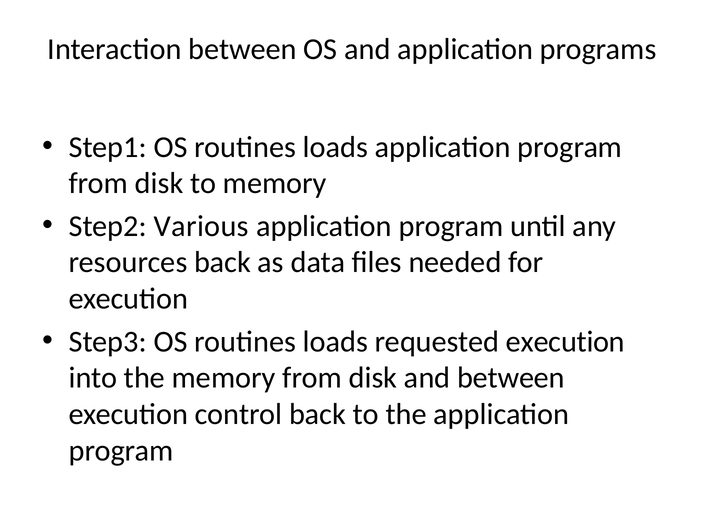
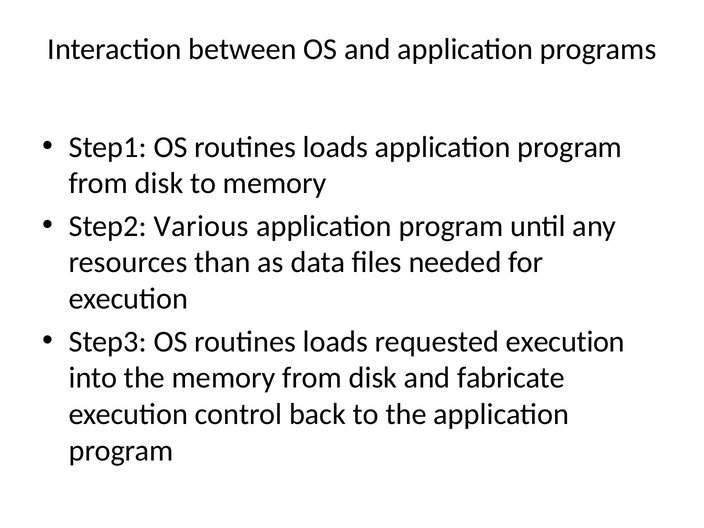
resources back: back -> than (222, 262)
and between: between -> fabricate (511, 378)
